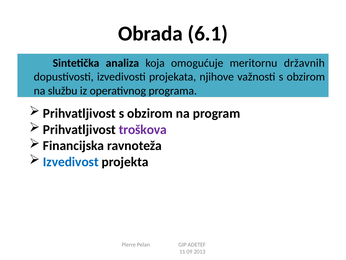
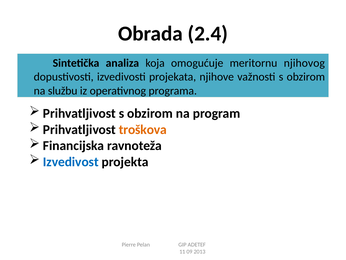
6.1: 6.1 -> 2.4 (208, 33)
državnih: državnih -> njihovog (304, 63)
troškova colour: purple -> orange (143, 129)
